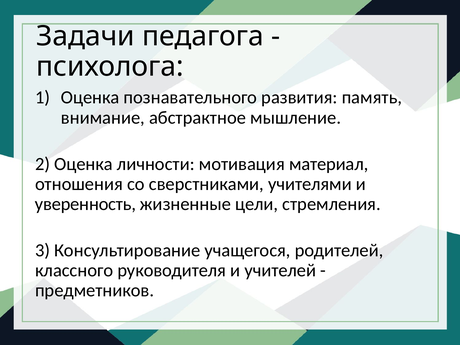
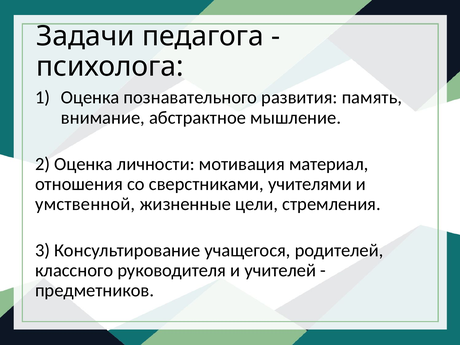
уверенность: уверенность -> умственной (85, 204)
